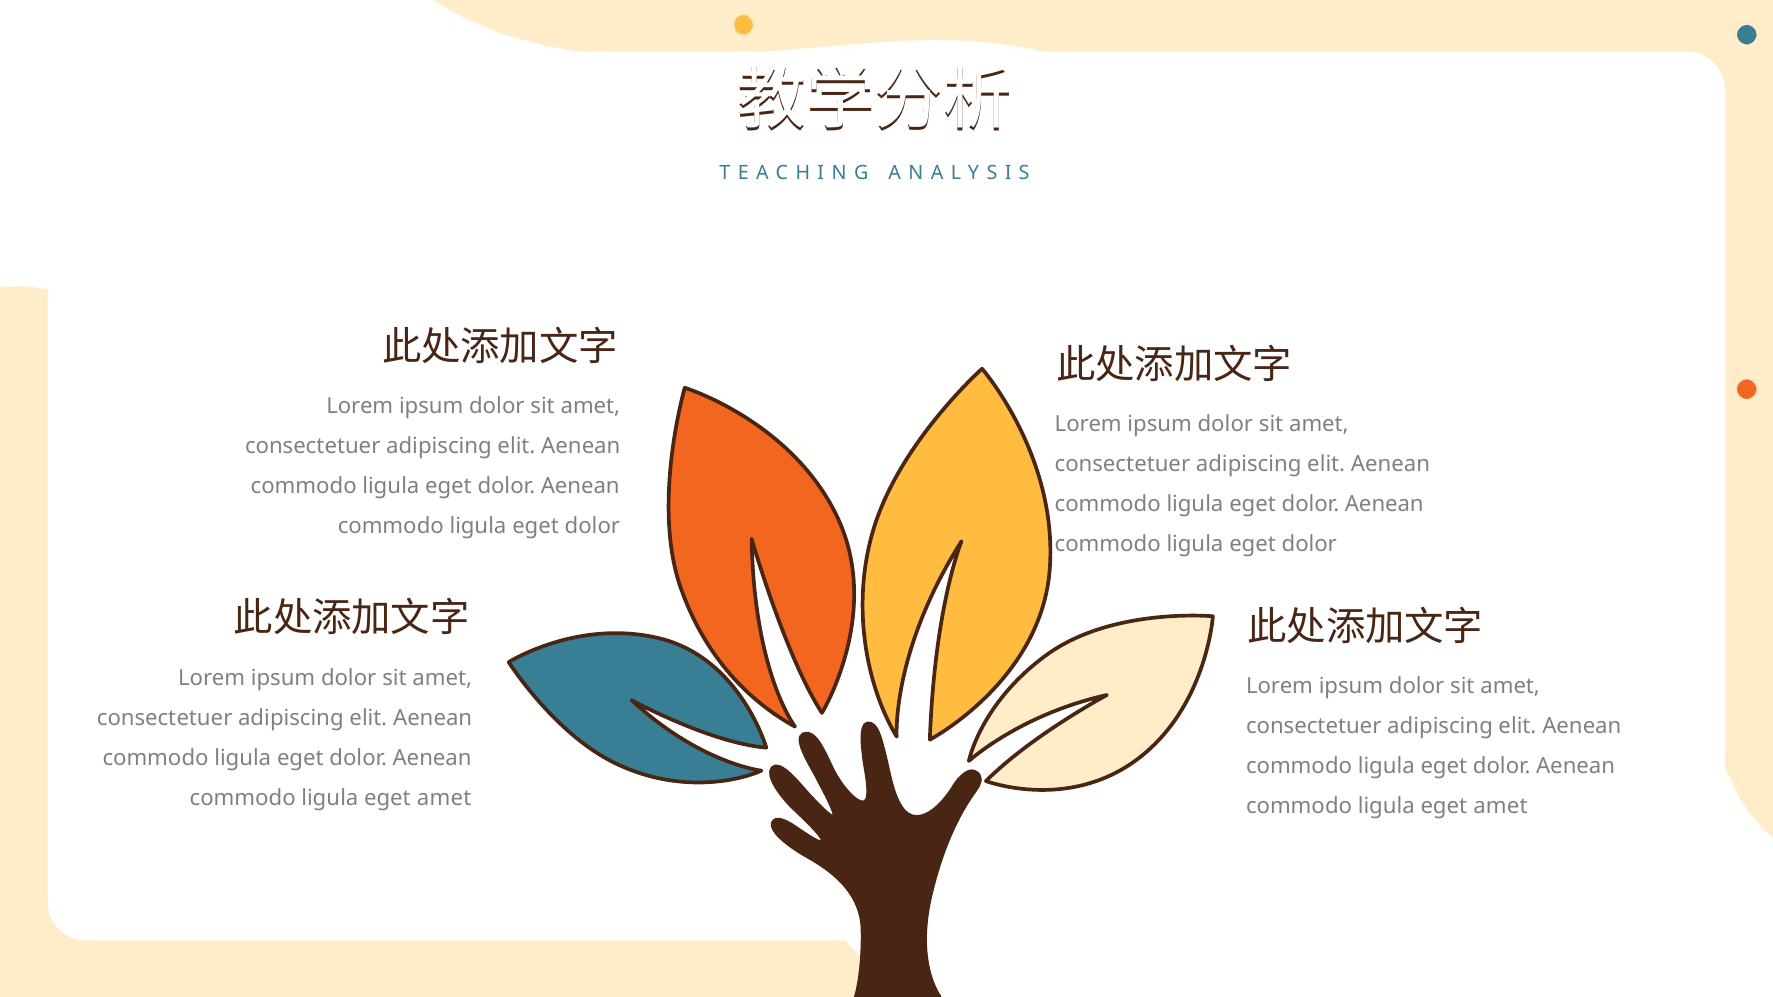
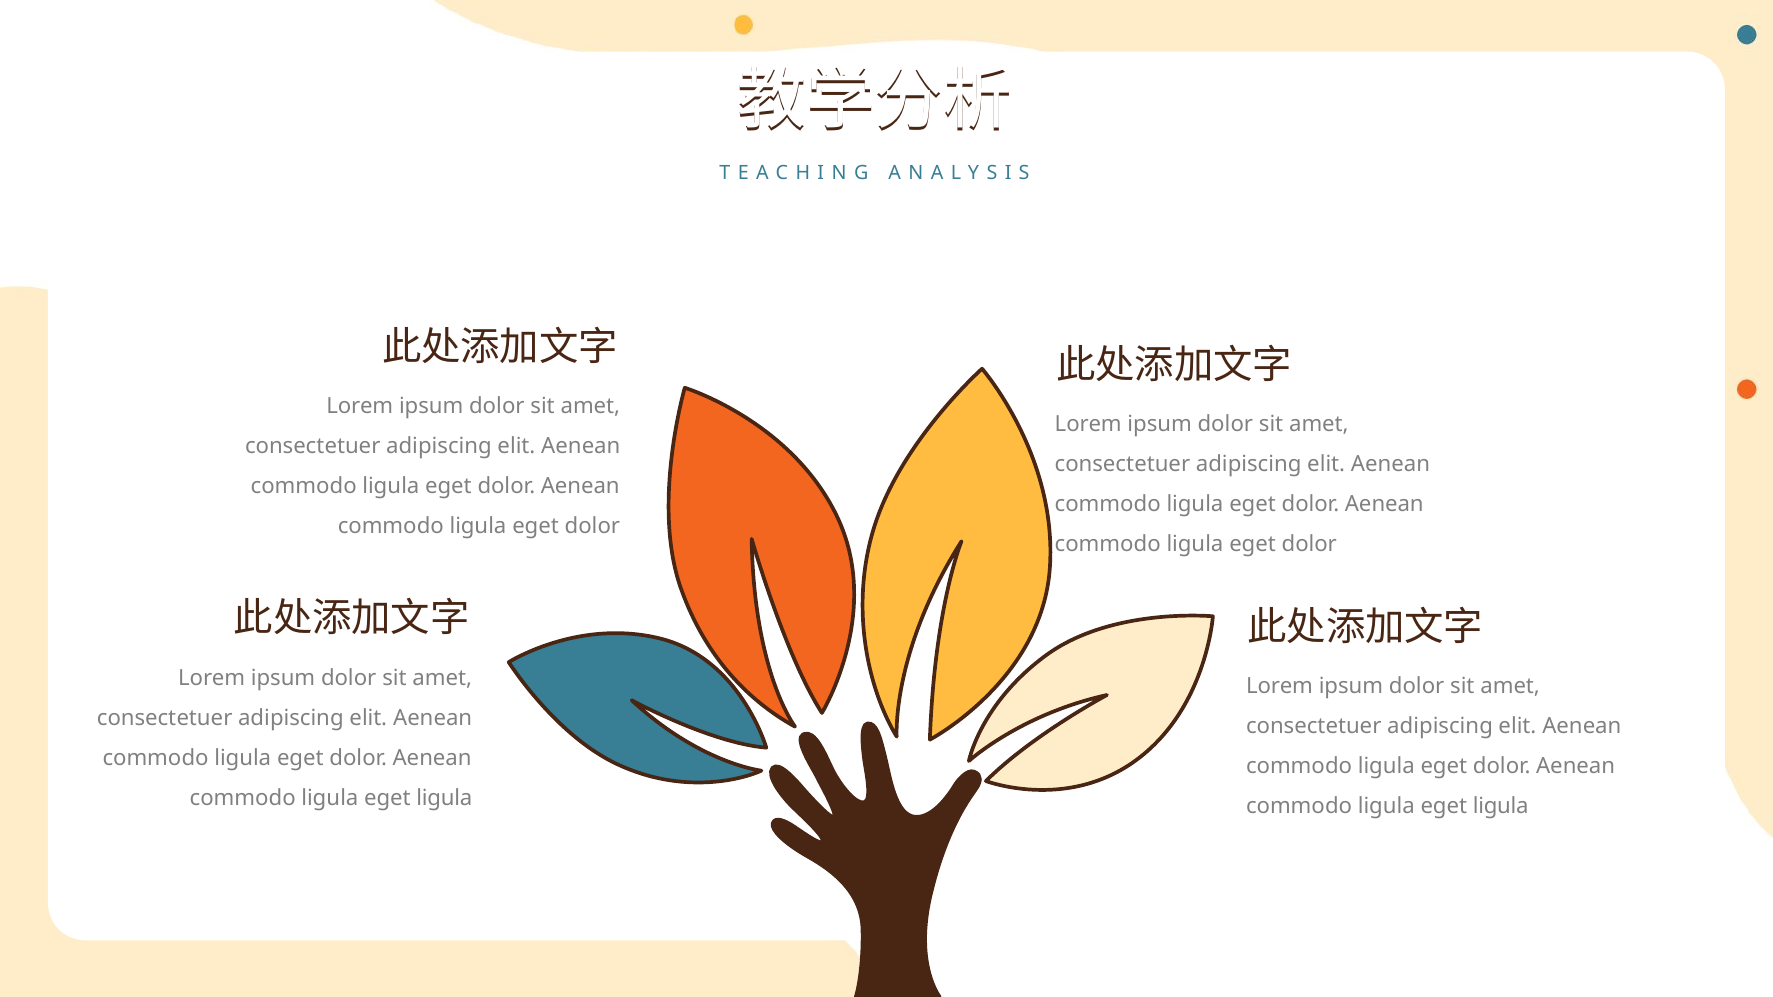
amet: amet -> ligula (444, 798)
amet: amet -> ligula (1501, 807)
